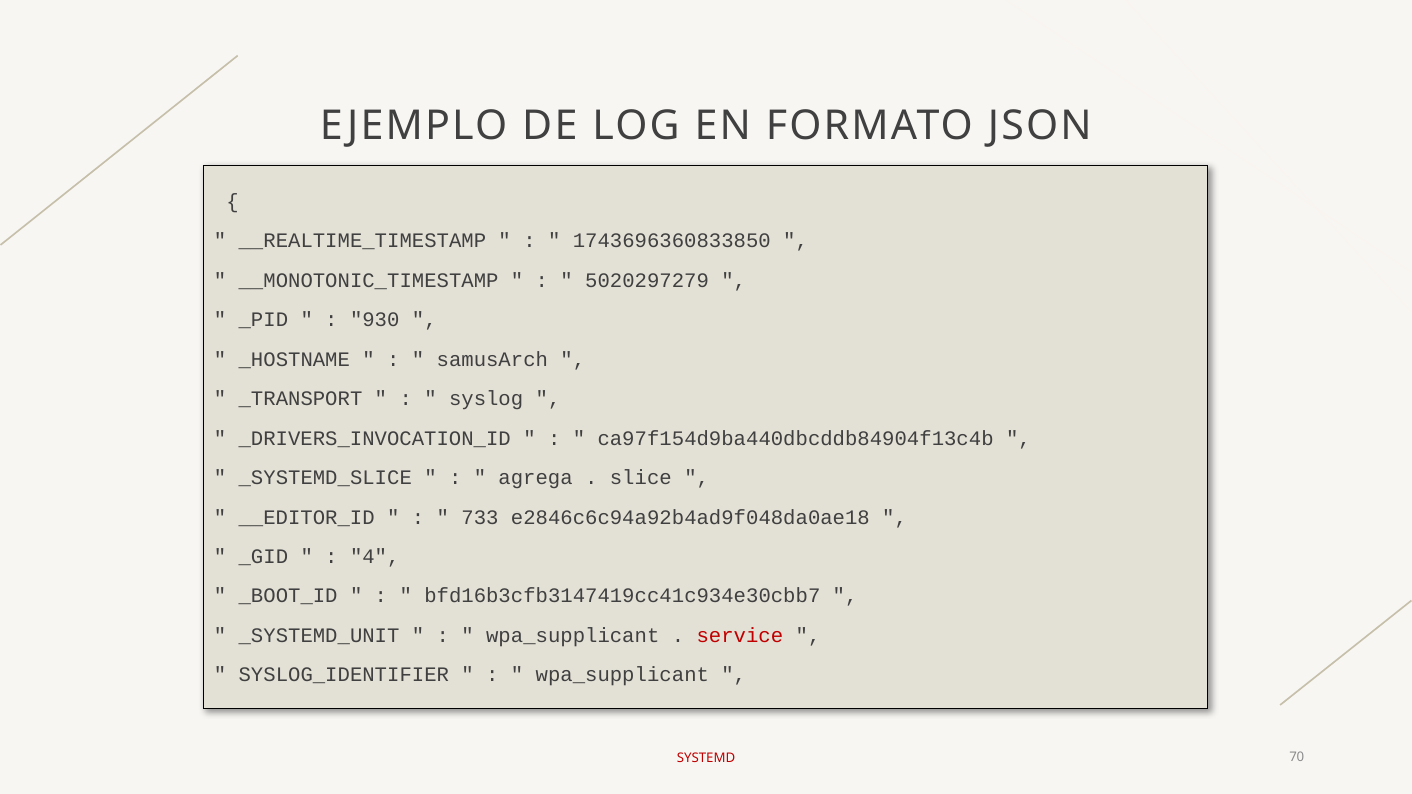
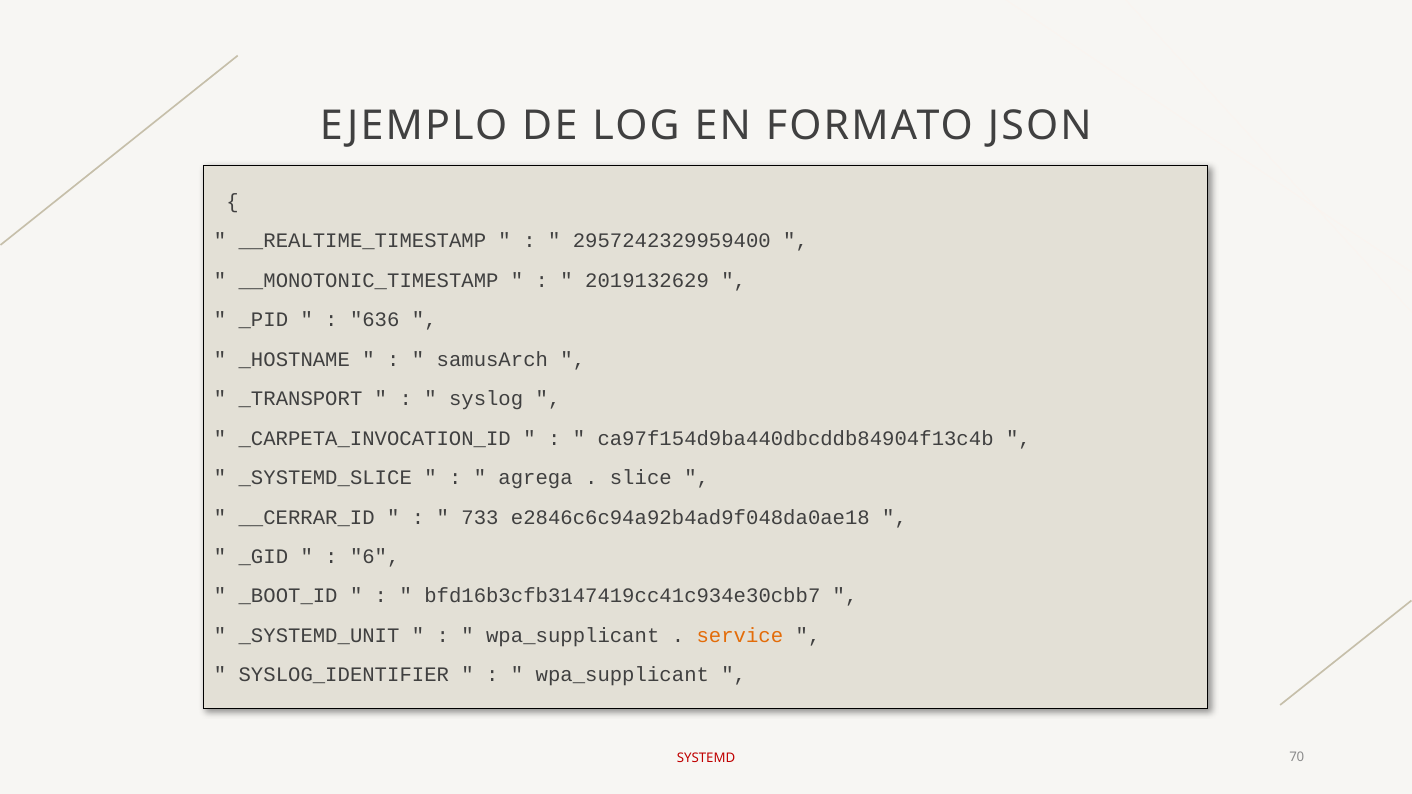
1743696360833850: 1743696360833850 -> 2957242329959400 (672, 241)
5020297279: 5020297279 -> 2019132629 (647, 281)
930: 930 -> 636 (375, 320)
_DRIVERS_INVOCATION_ID: _DRIVERS_INVOCATION_ID -> _CARPETA_INVOCATION_ID (375, 438)
__EDITOR_ID: __EDITOR_ID -> __CERRAR_ID (307, 517)
4: 4 -> 6 (375, 557)
service colour: red -> orange (740, 636)
